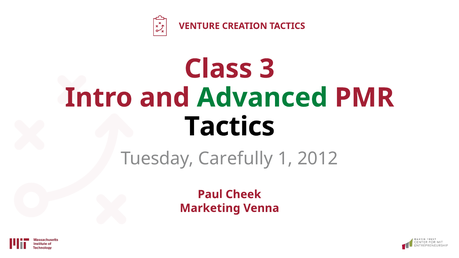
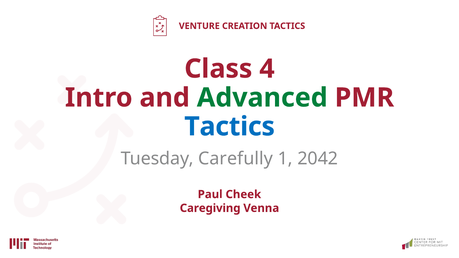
3: 3 -> 4 (267, 69)
Tactics colour: black -> blue (230, 127)
2012: 2012 -> 2042 (318, 159)
Marketing: Marketing -> Caregiving (210, 208)
